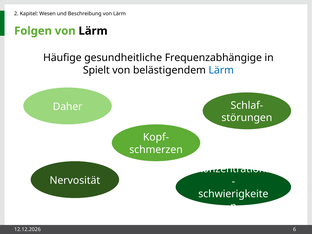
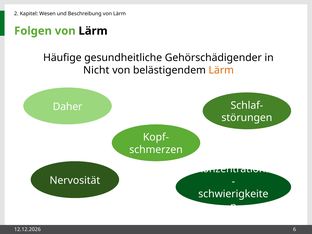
Frequenzabhängige: Frequenzabhängige -> Gehörschädigender (213, 58)
Spielt: Spielt -> Nicht (96, 70)
Lärm colour: blue -> orange (221, 70)
